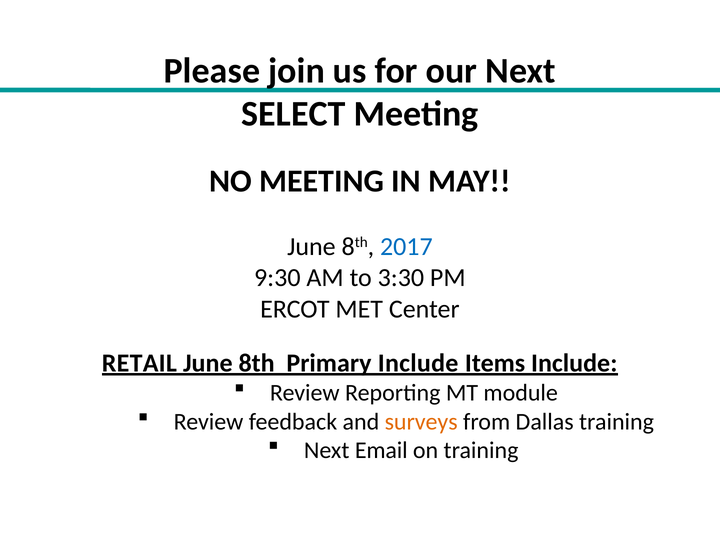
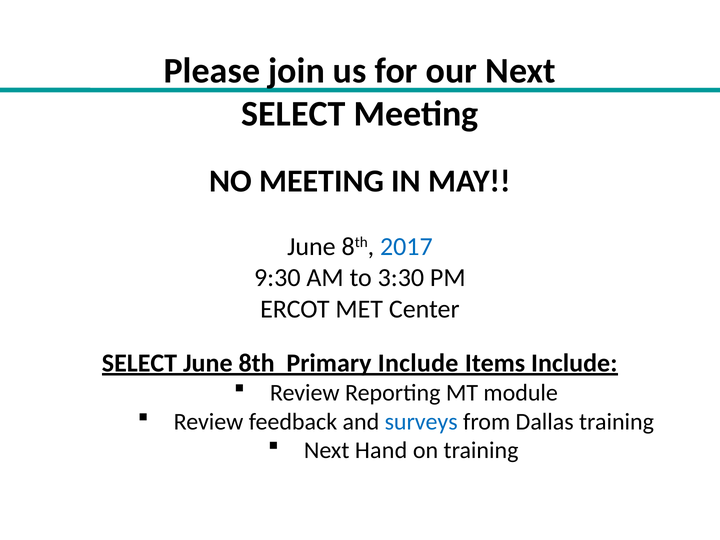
RETAIL: RETAIL -> SELECT (139, 363)
surveys colour: orange -> blue (421, 422)
Email: Email -> Hand (381, 450)
